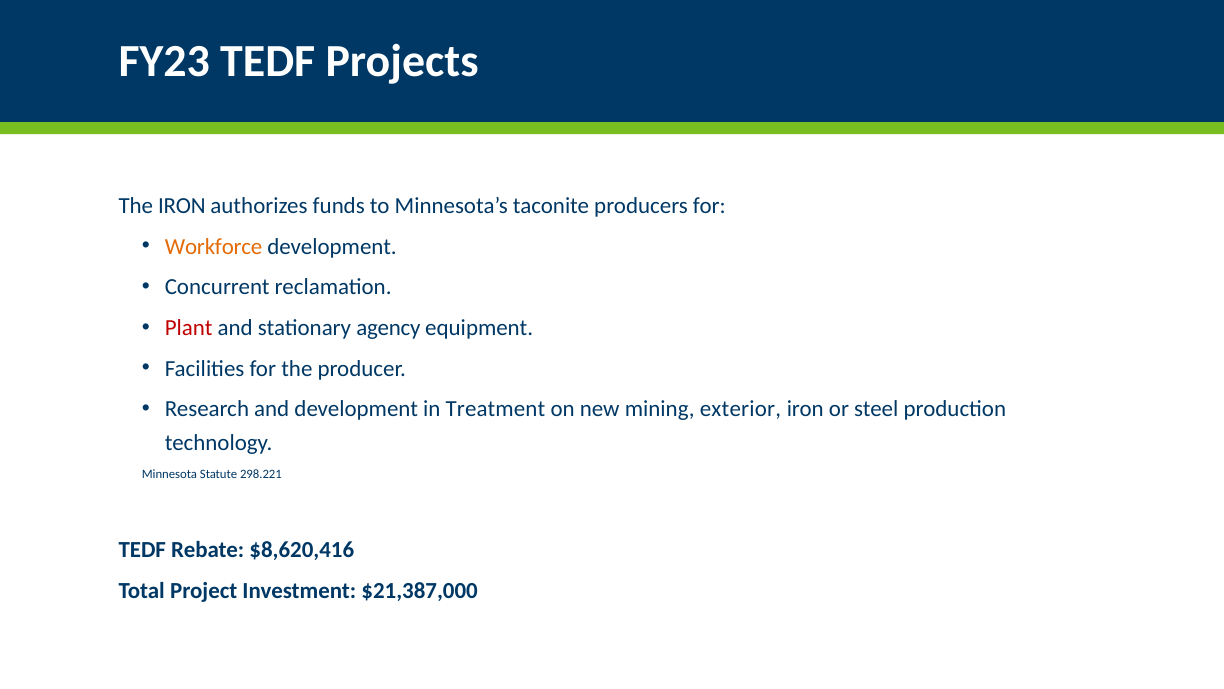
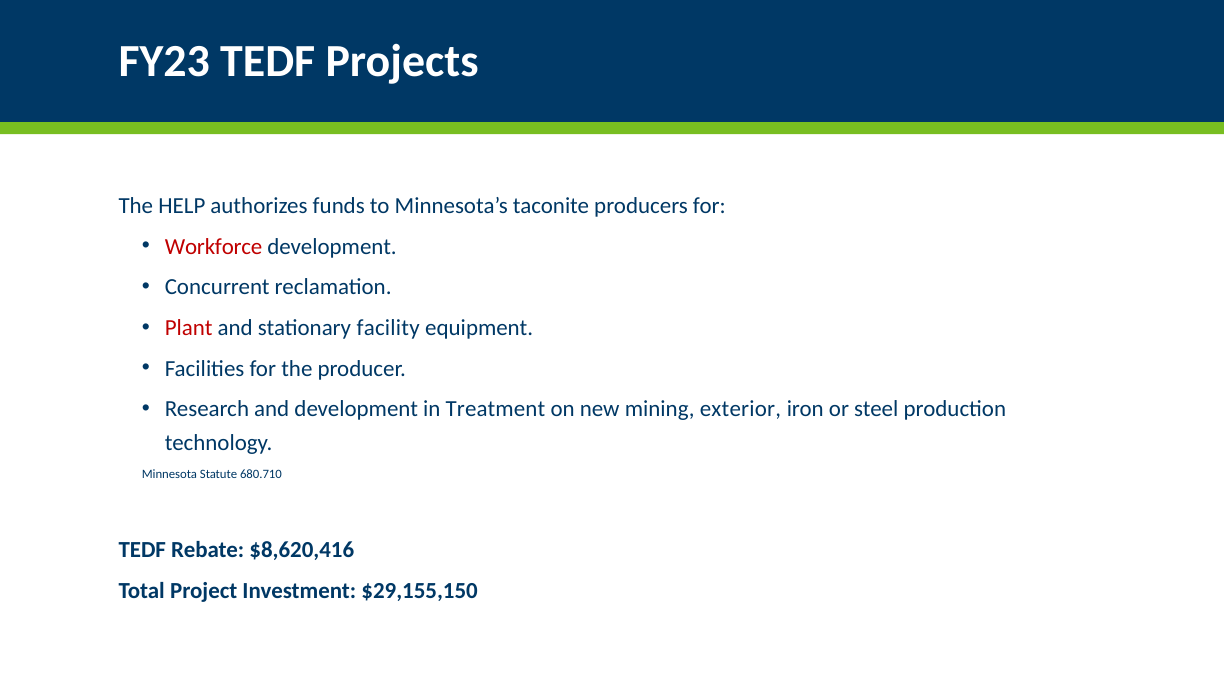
The IRON: IRON -> HELP (182, 206)
Workforce colour: orange -> red (214, 246)
agency: agency -> facility (388, 328)
298.221: 298.221 -> 680.710 (261, 474)
$21,387,000: $21,387,000 -> $29,155,150 (420, 590)
